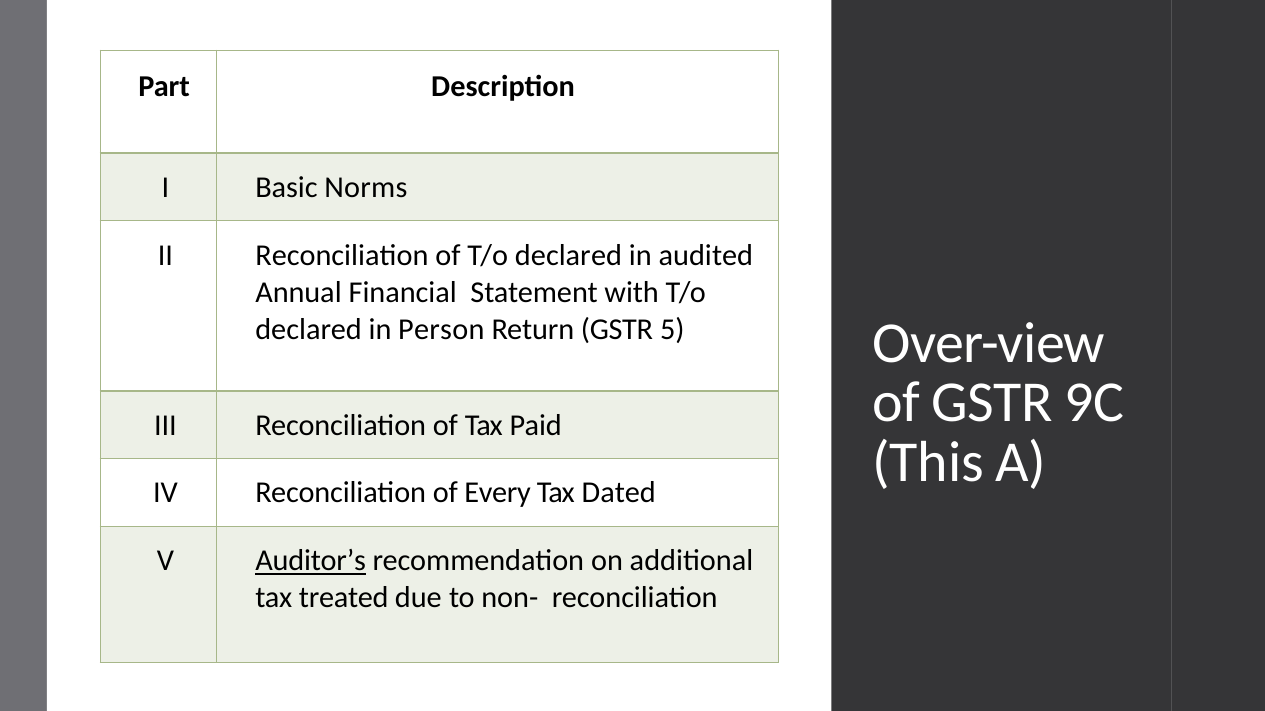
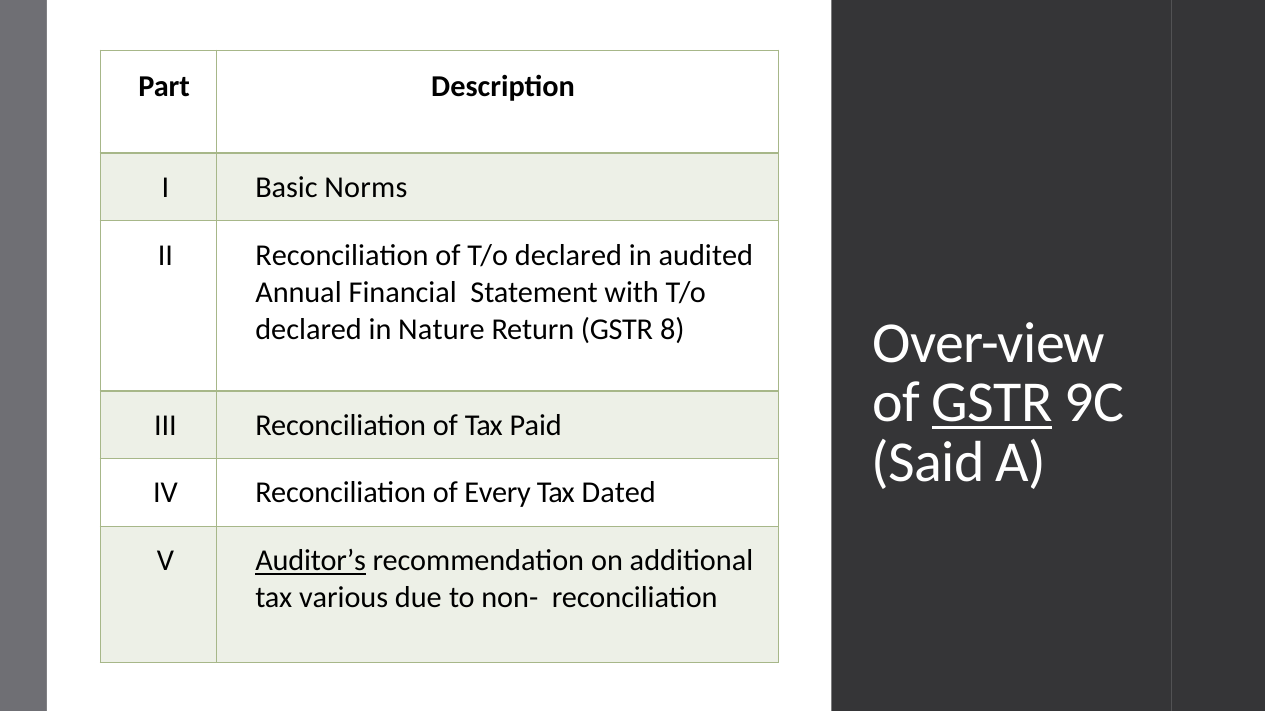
Person: Person -> Nature (441, 330)
5: 5 -> 8 (672, 330)
GSTR underline: none -> present (992, 403)
This: This -> Said (928, 462)
treated: treated -> various (344, 598)
